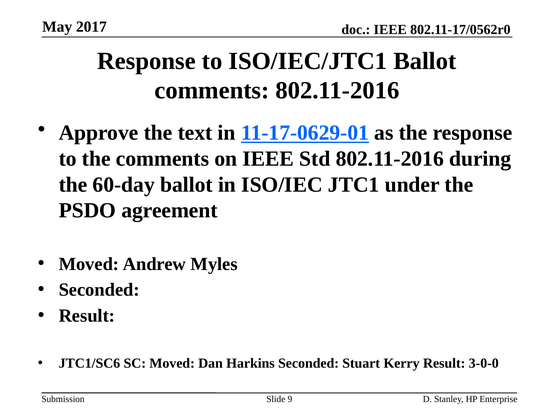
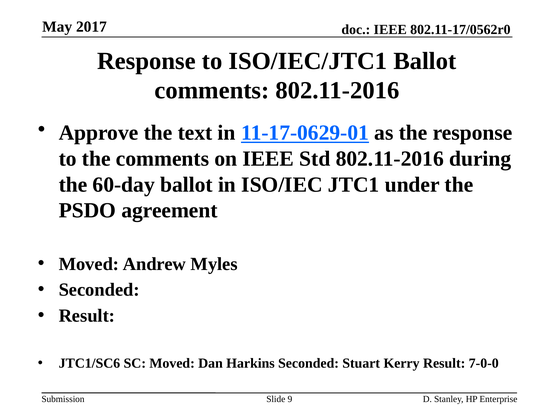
3-0-0: 3-0-0 -> 7-0-0 (484, 363)
